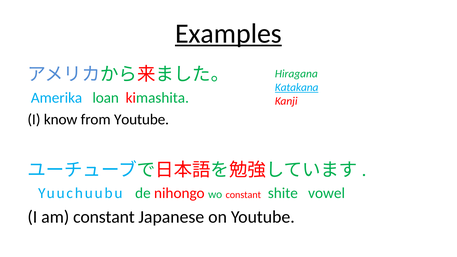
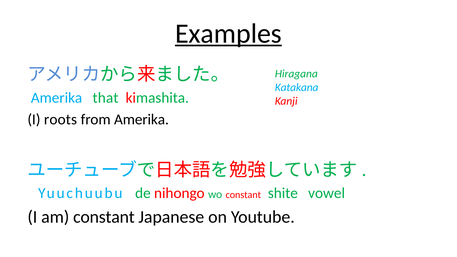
Katakana underline: present -> none (297, 87)
loan: loan -> that (106, 98)
know: know -> roots (60, 119)
from Youtube: Youtube -> Amerika (141, 119)
